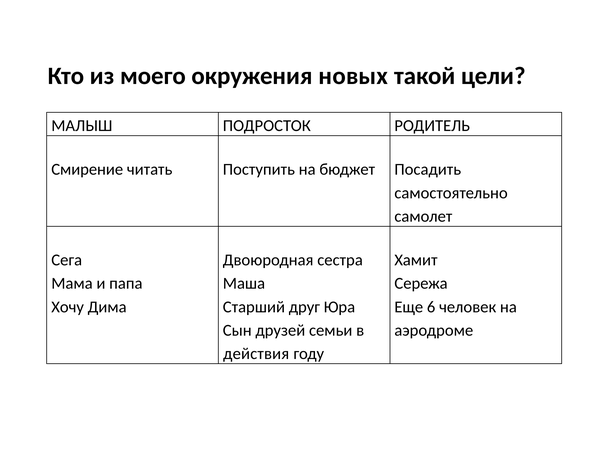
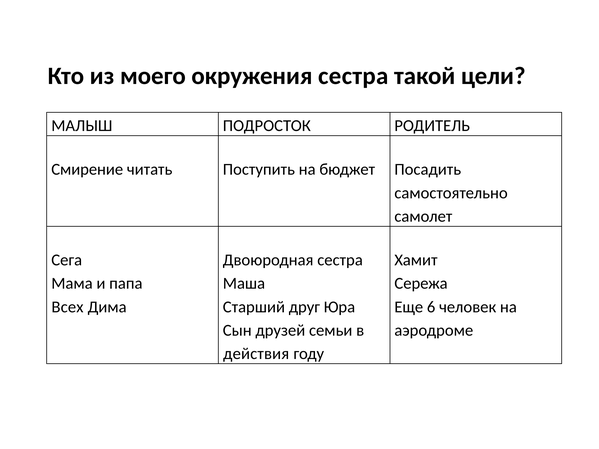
окружения новых: новых -> сестра (353, 76)
Хочу: Хочу -> Всех (68, 307)
